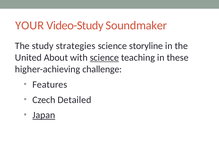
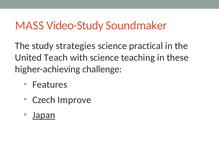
YOUR: YOUR -> MASS (30, 25)
storyline: storyline -> practical (146, 46)
About: About -> Teach (56, 58)
science underline: present -> none (104, 58)
Detailed: Detailed -> Improve (74, 100)
